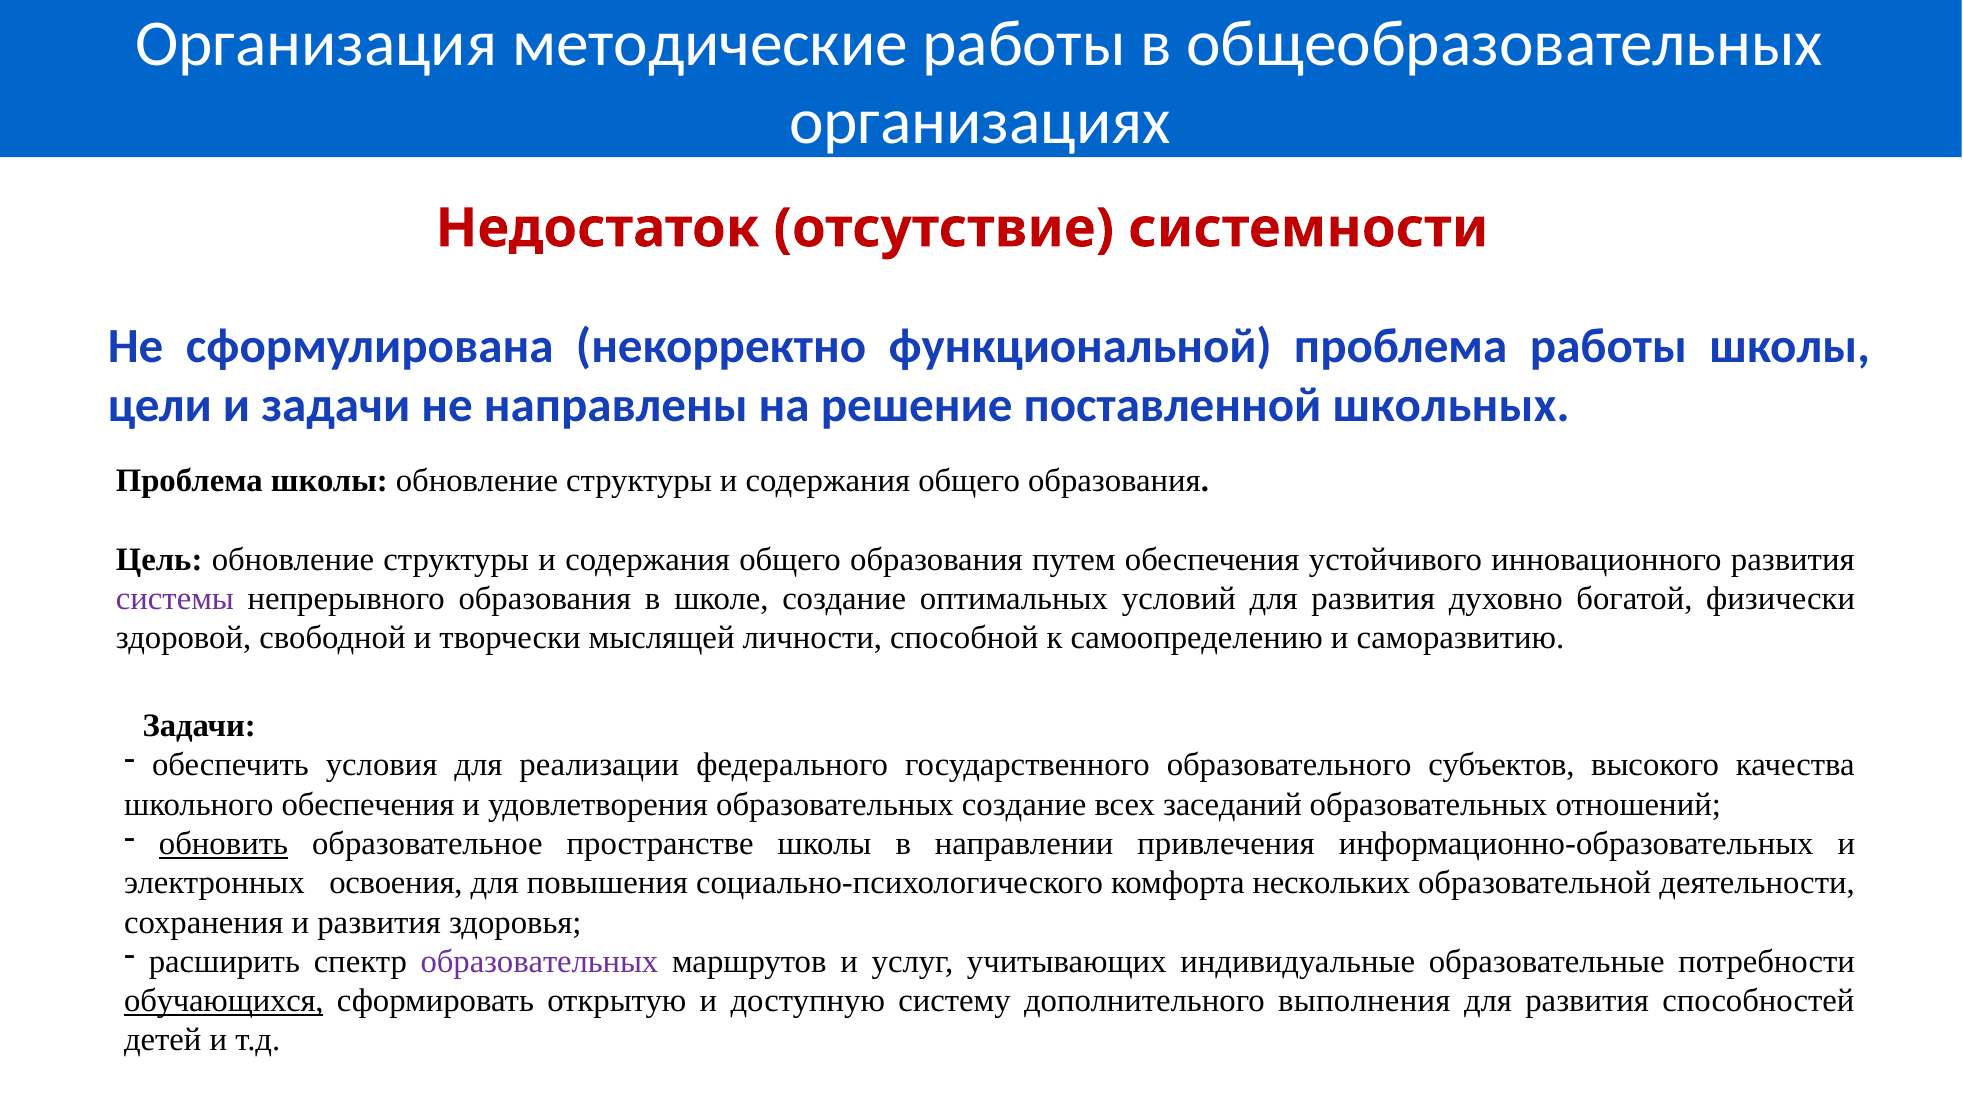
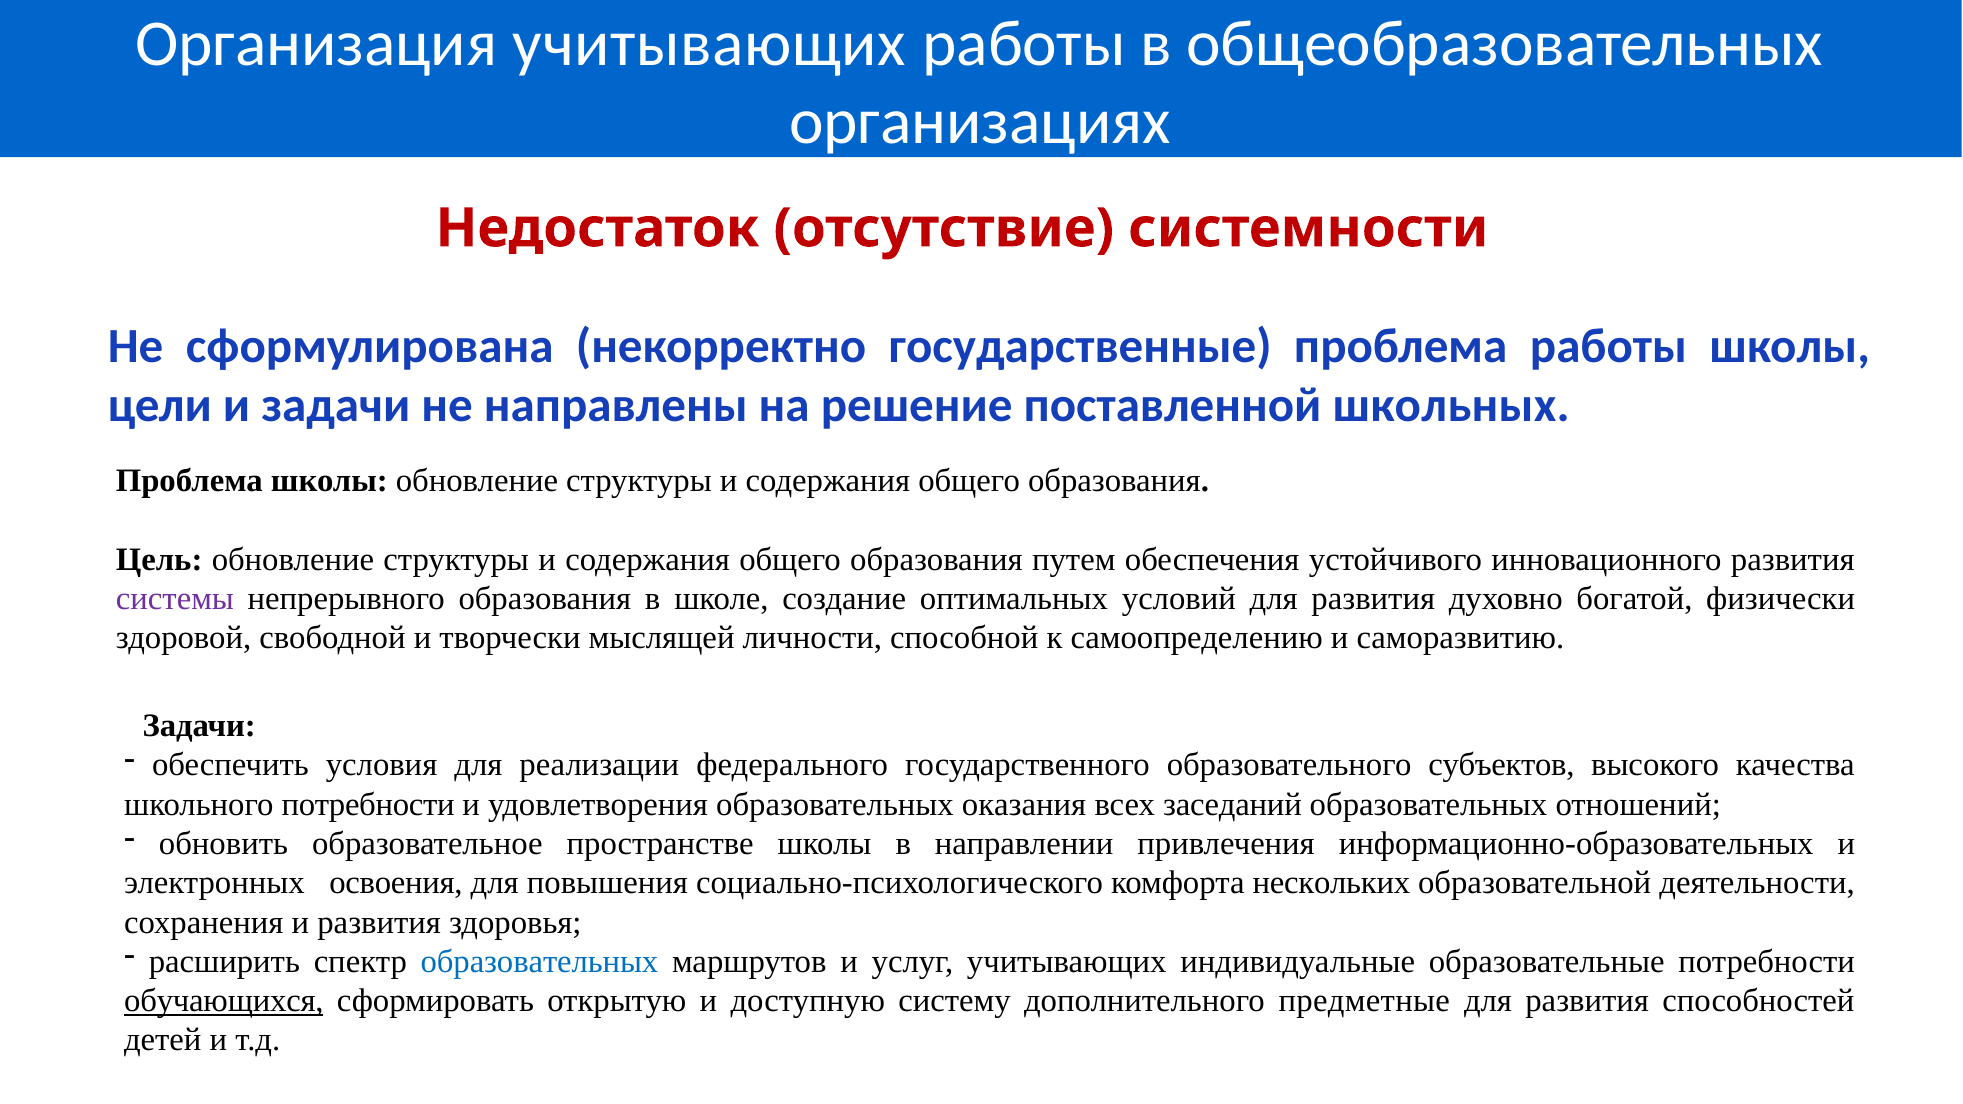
Организация методические: методические -> учитывающих (710, 44)
некорректно функциональной: функциональной -> государственные (1080, 346)
школьного обеспечения: обеспечения -> потребности (368, 805)
образовательных создание: создание -> оказания (1024, 805)
обновить underline: present -> none (223, 844)
образовательных colour: purple -> blue (540, 962)
выполнения: выполнения -> предметные (1364, 1001)
